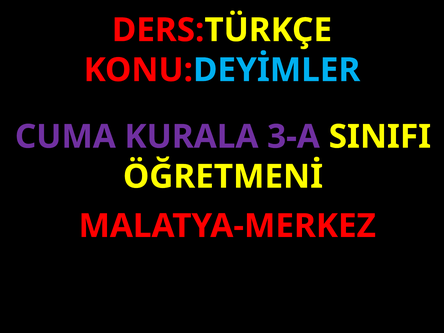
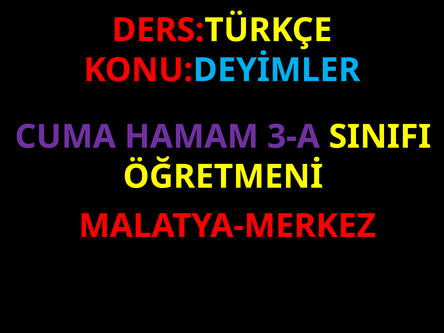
KURALA: KURALA -> HAMAM (192, 137)
